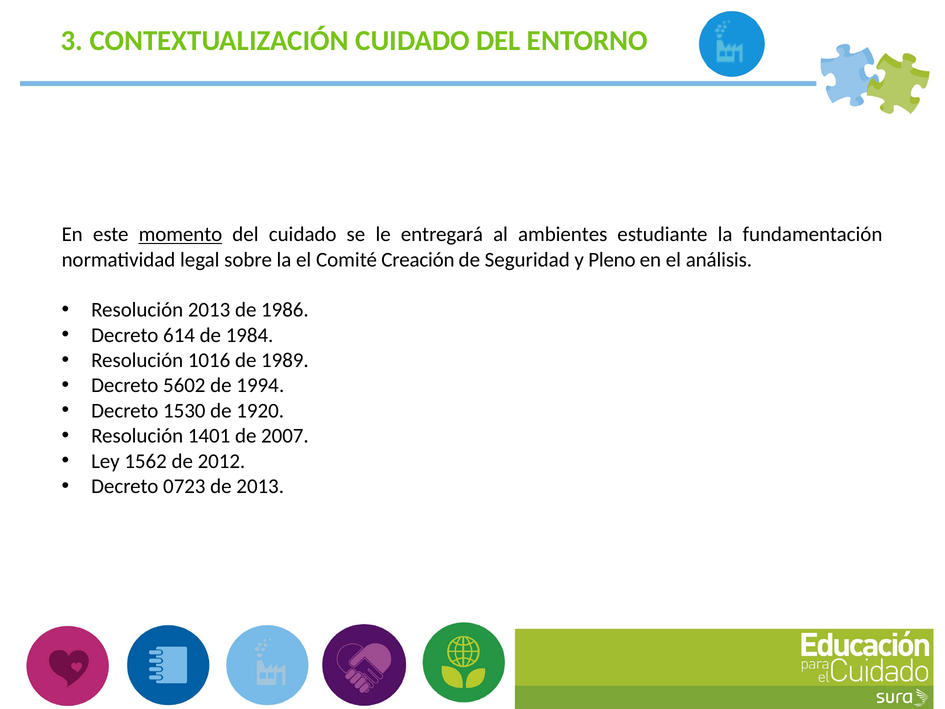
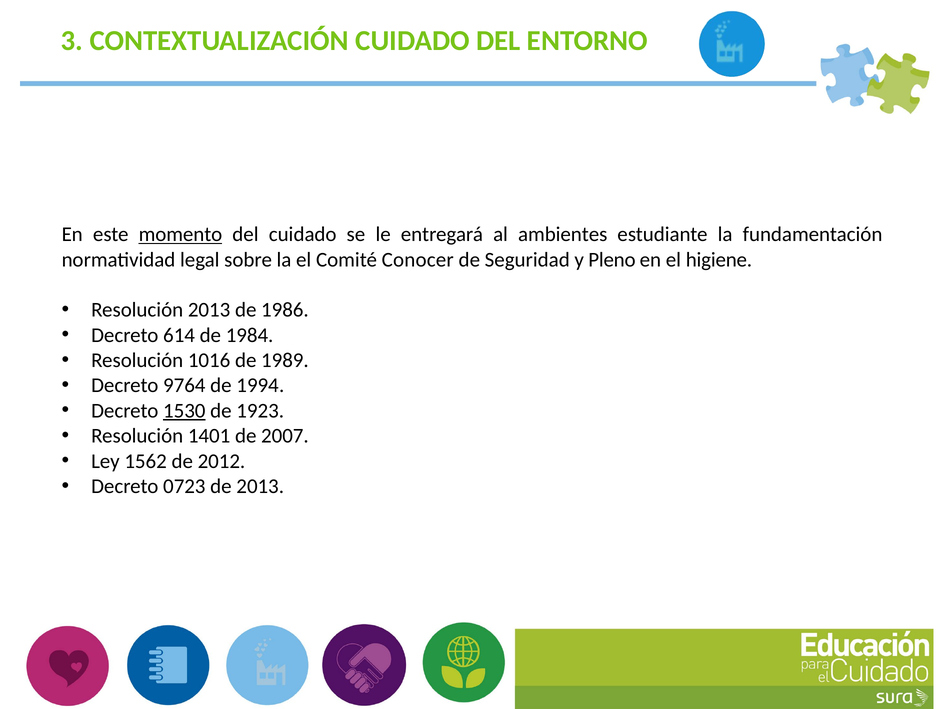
Creación: Creación -> Conocer (418, 259)
análisis: análisis -> higiene (719, 259)
5602: 5602 -> 9764 (184, 385)
1530 underline: none -> present (184, 411)
1920: 1920 -> 1923 (260, 411)
